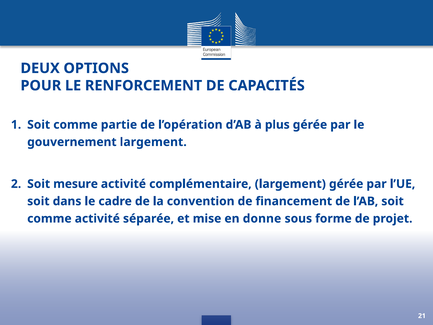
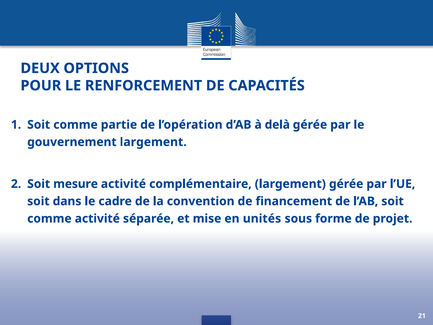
plus: plus -> delà (277, 125)
donne: donne -> unités (262, 218)
